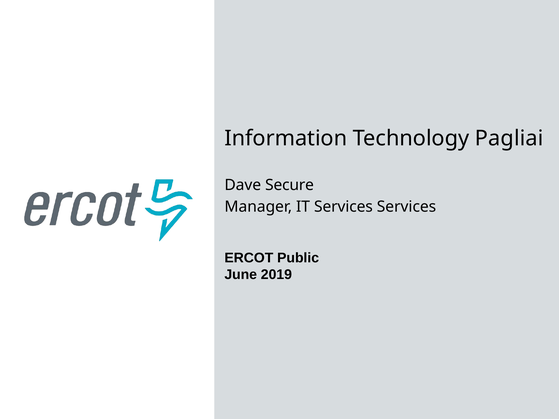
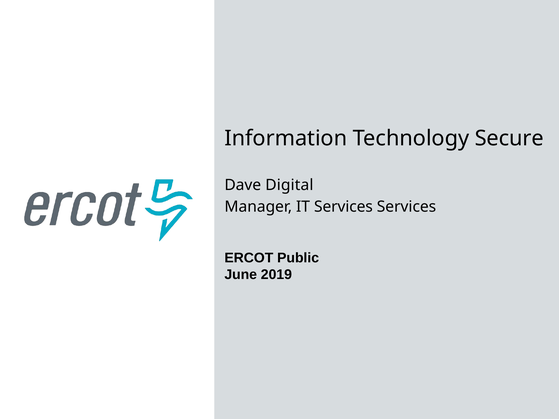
Pagliai: Pagliai -> Secure (509, 138)
Secure: Secure -> Digital (289, 185)
